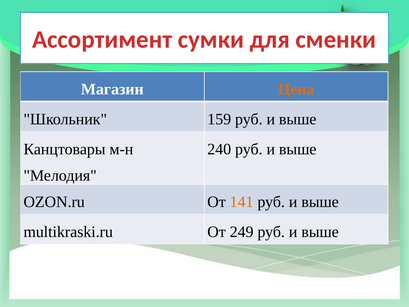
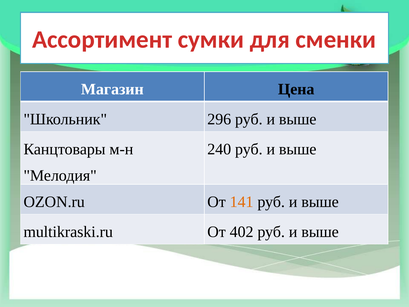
Цена colour: orange -> black (296, 89)
159: 159 -> 296 (219, 119)
249: 249 -> 402 (242, 232)
